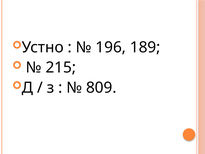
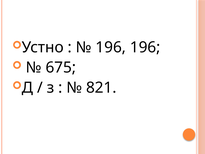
196 189: 189 -> 196 (145, 47)
215: 215 -> 675 (61, 67)
809: 809 -> 821 (101, 88)
